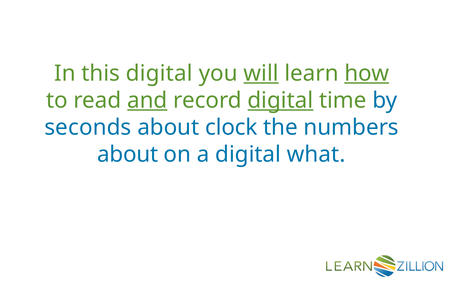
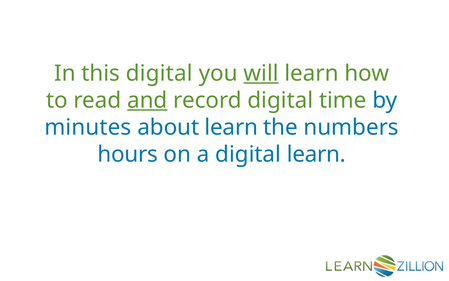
how underline: present -> none (367, 73)
digital underline: present -> none (280, 100)
seconds: seconds -> minutes (88, 127)
about clock: clock -> learn (231, 127)
about: about -> hours (128, 154)
digital what: what -> learn (316, 154)
